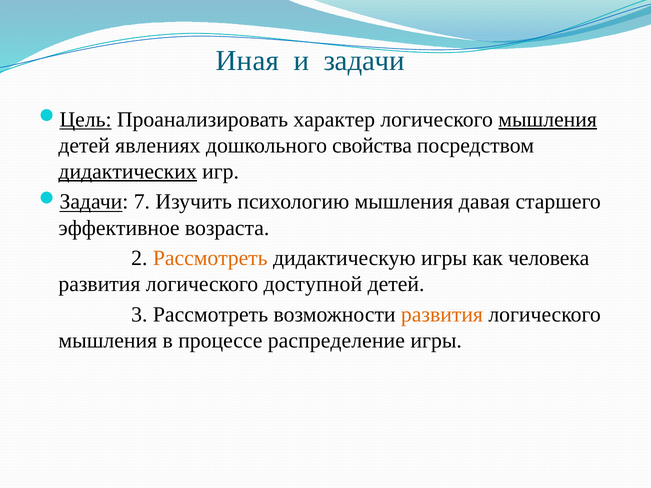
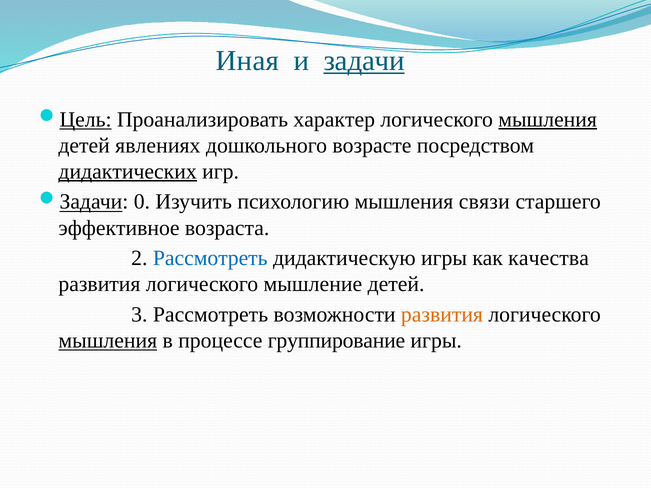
задачи underline: none -> present (364, 61)
свойства: свойства -> возрасте (372, 146)
7: 7 -> 0 (142, 202)
давая: давая -> связи (484, 202)
Рассмотреть colour: orange -> blue (210, 258)
человека: человека -> качества (549, 258)
доступной: доступной -> мышление (313, 284)
мышления underline: none -> present (108, 341)
распределение: распределение -> группирование (337, 341)
